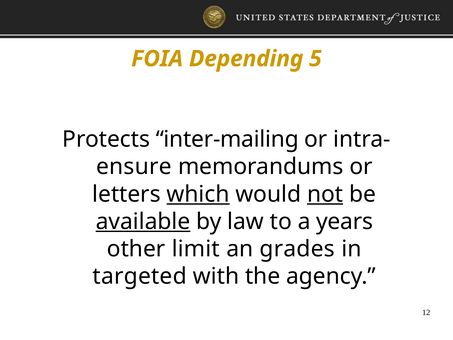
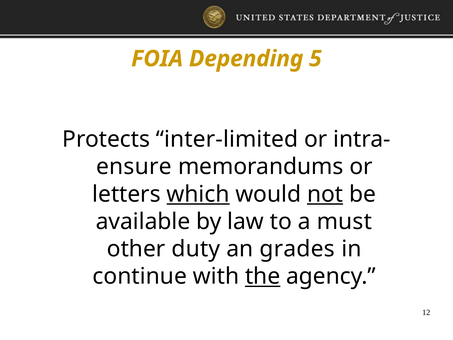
inter-mailing: inter-mailing -> inter-limited (227, 139)
available underline: present -> none (143, 221)
years: years -> must (344, 221)
limit: limit -> duty (196, 249)
targeted: targeted -> continue (140, 276)
the underline: none -> present (263, 276)
